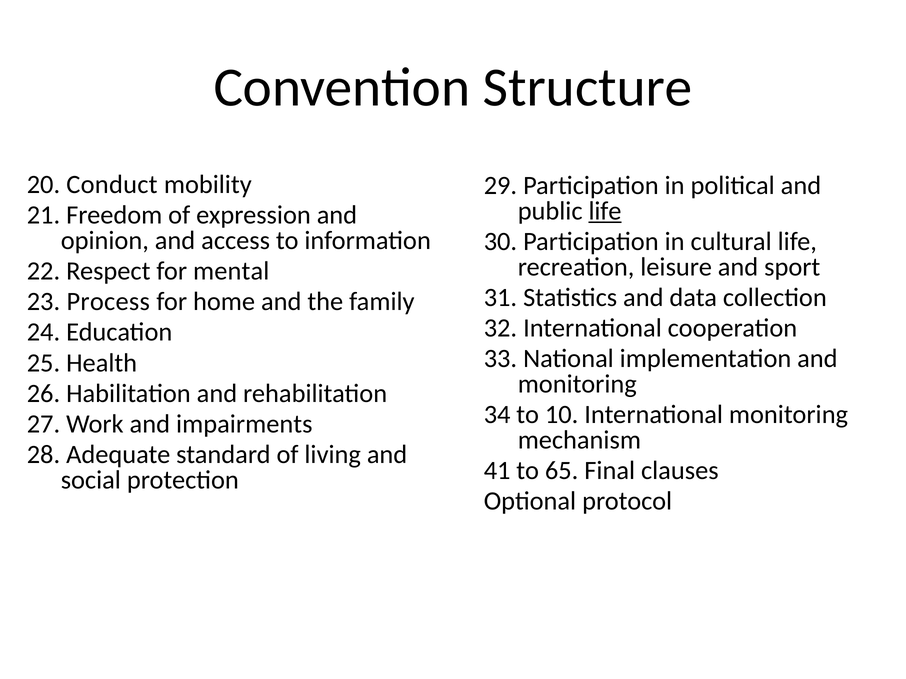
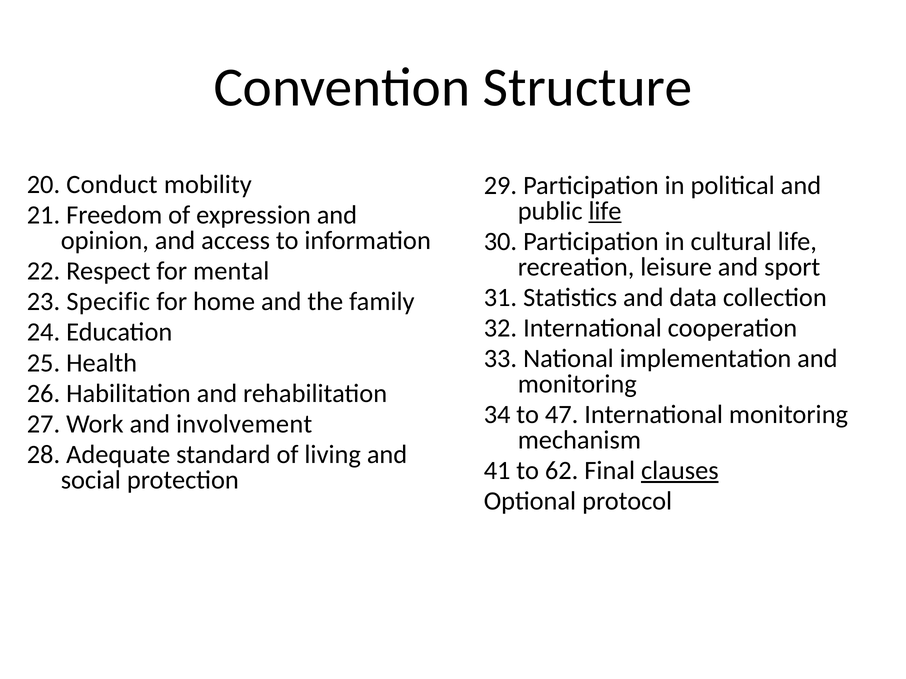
Process: Process -> Specific (108, 302)
10: 10 -> 47 (562, 415)
impairments: impairments -> involvement (244, 424)
65: 65 -> 62 (562, 471)
clauses underline: none -> present (680, 471)
